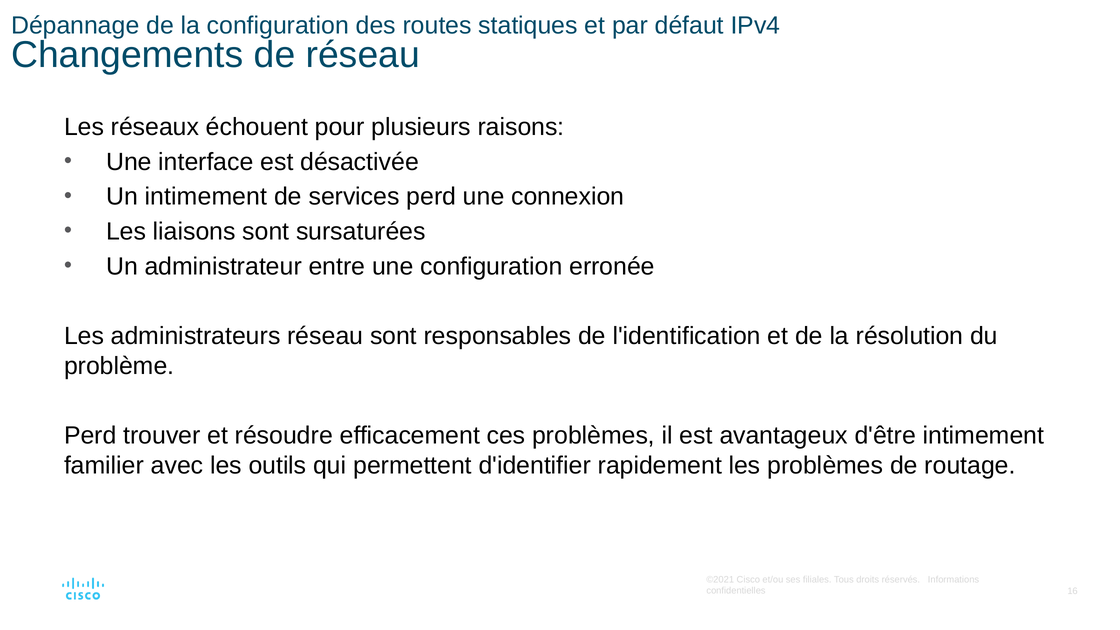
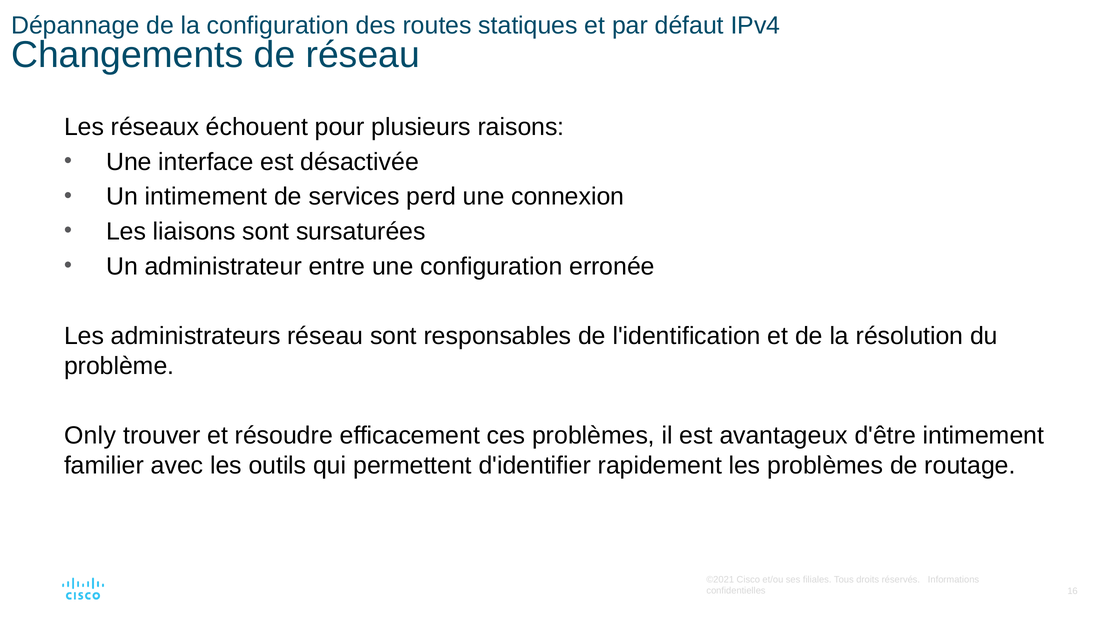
Perd: Perd -> Only (90, 436)
